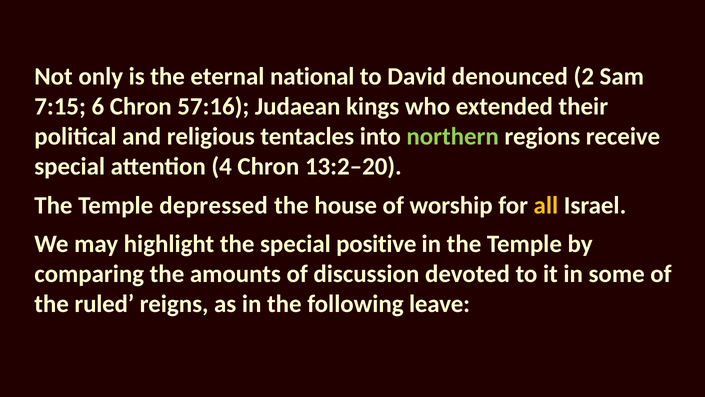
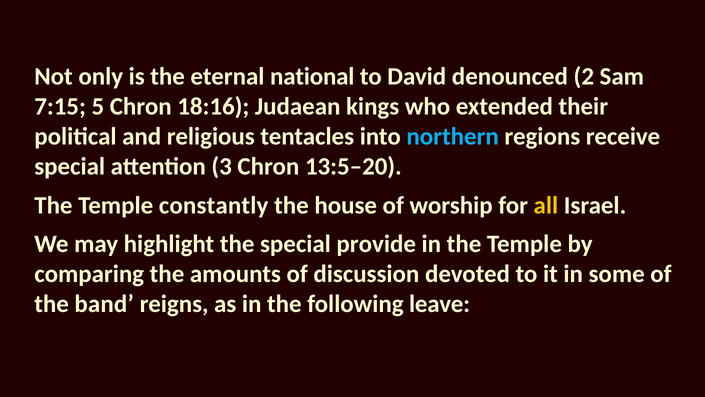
6: 6 -> 5 (98, 107)
57:16: 57:16 -> 18:16 (213, 107)
northern colour: light green -> light blue (453, 136)
4: 4 -> 3 (222, 166)
13:2–20: 13:2–20 -> 13:5–20 (353, 166)
depressed: depressed -> constantly (214, 205)
positive: positive -> provide (376, 244)
ruled: ruled -> band (104, 304)
